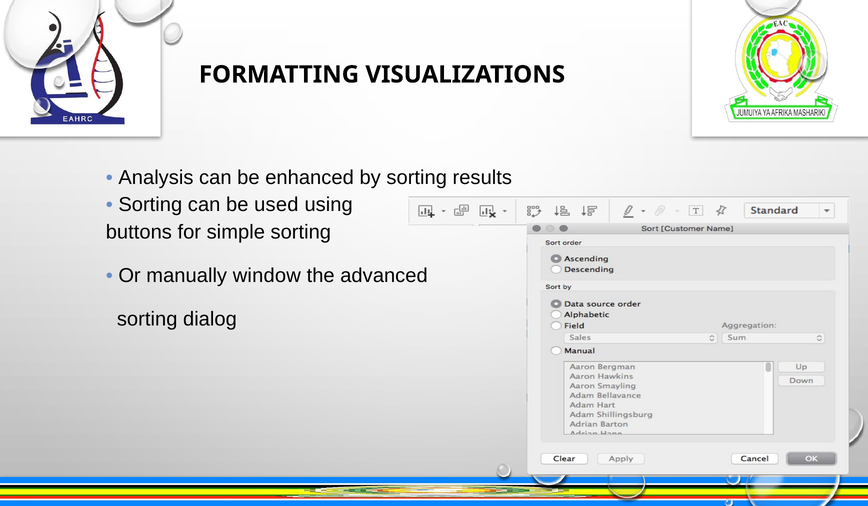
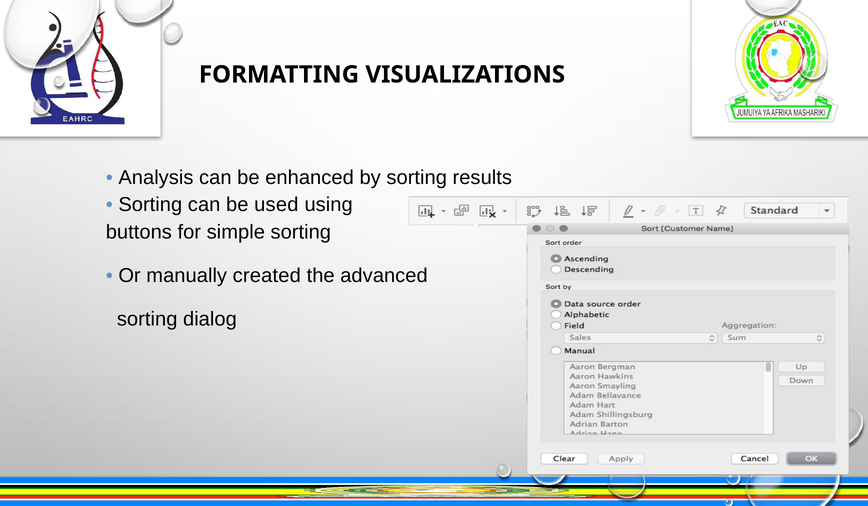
window: window -> created (267, 276)
